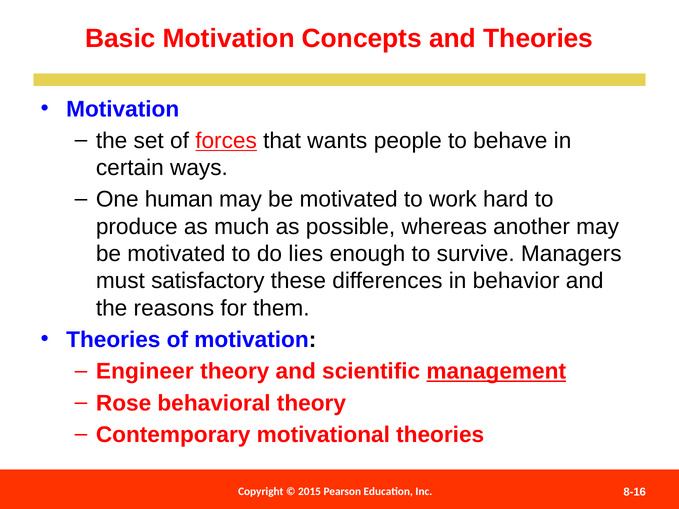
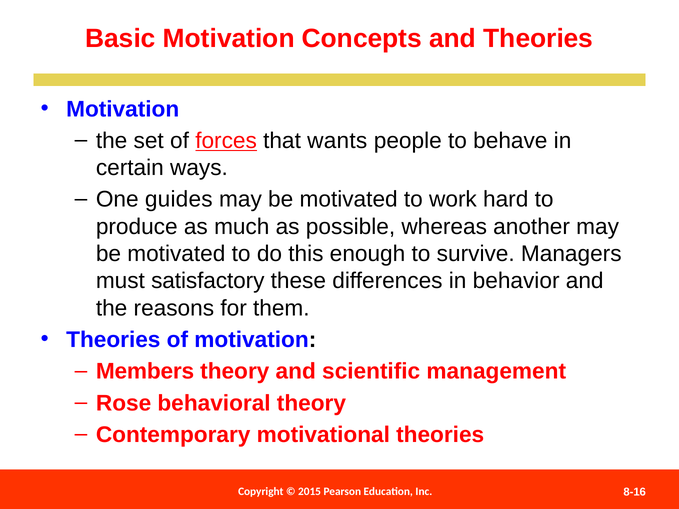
human: human -> guides (179, 200)
lies: lies -> this (306, 254)
Engineer: Engineer -> Members (145, 372)
management underline: present -> none (496, 372)
